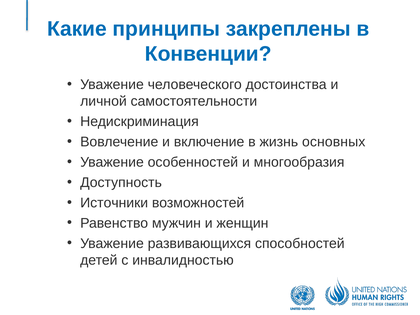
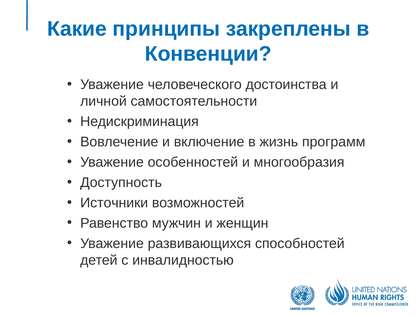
основных: основных -> программ (334, 142)
